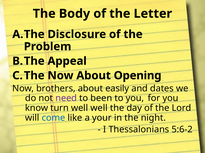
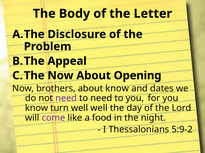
about easily: easily -> know (117, 89)
to been: been -> need (101, 99)
come colour: blue -> purple (53, 118)
your: your -> food (102, 118)
5:6-2: 5:6-2 -> 5:9-2 (182, 130)
